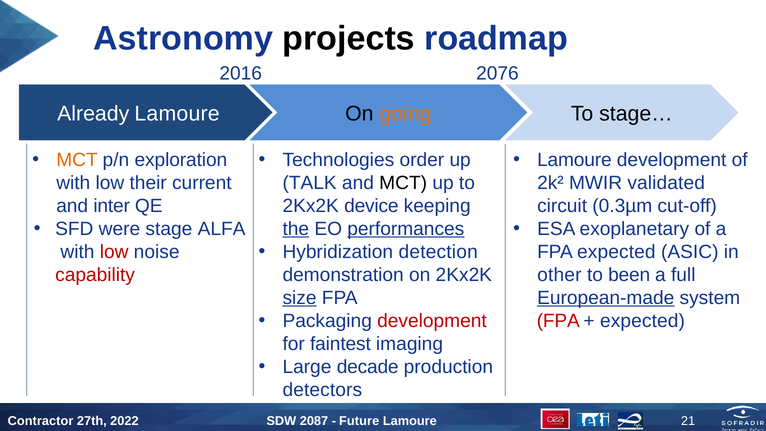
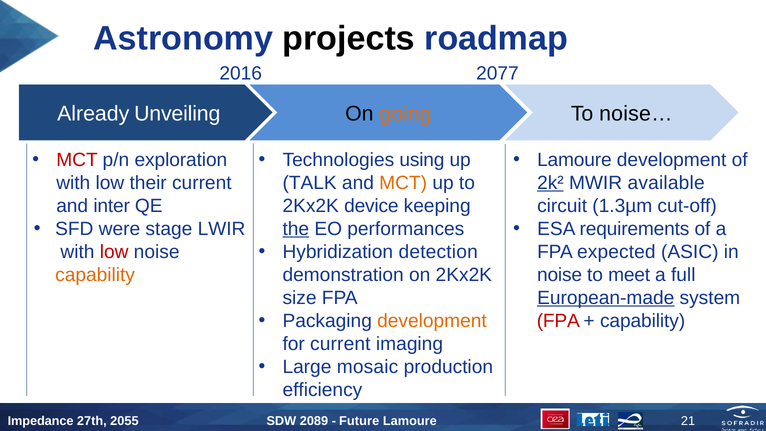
2076: 2076 -> 2077 (497, 73)
Already Lamoure: Lamoure -> Unveiling (177, 114)
stage…: stage… -> noise… (636, 114)
MCT colour: orange -> red (77, 160)
order: order -> using (422, 160)
MCT colour: black -> orange (403, 183)
2k² underline: none -> present (550, 183)
validated: validated -> available (666, 183)
0.3µm: 0.3µm -> 1.3µm (622, 206)
ALFA: ALFA -> LWIR (222, 229)
exoplanetary: exoplanetary -> requirements (634, 229)
performances underline: present -> none (406, 229)
capability colour: red -> orange (95, 275)
other: other -> noise (560, 275)
been: been -> meet (629, 275)
size underline: present -> none (300, 298)
development colour: red -> orange (432, 321)
expected: expected -> capability (643, 321)
for faintest: faintest -> current (340, 344)
decade: decade -> mosaic (368, 367)
detectors: detectors -> efficiency (322, 390)
Contractor: Contractor -> Impedance (41, 421)
2022: 2022 -> 2055 (124, 421)
2087: 2087 -> 2089 (314, 421)
